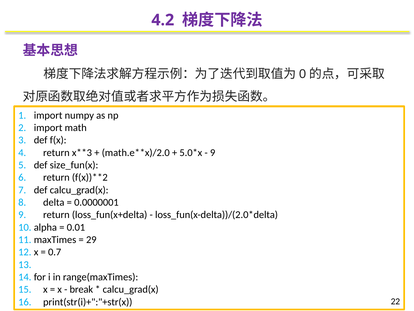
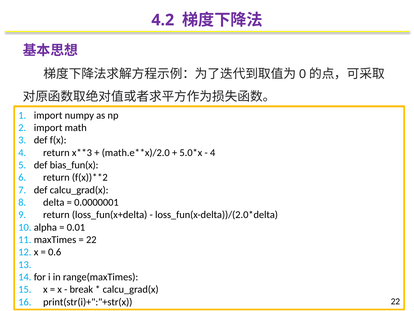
9: 9 -> 4 (213, 152)
size_fun(x: size_fun(x -> bias_fun(x (74, 165)
29: 29 -> 22 (91, 239)
0.7: 0.7 -> 0.6 (55, 252)
